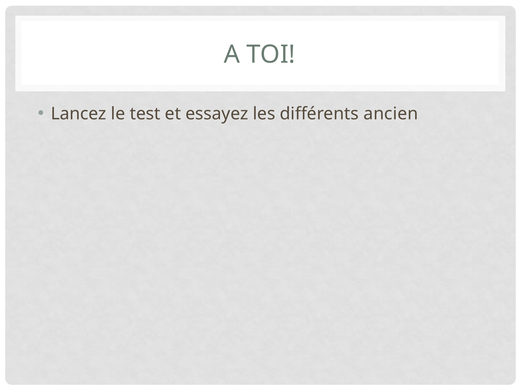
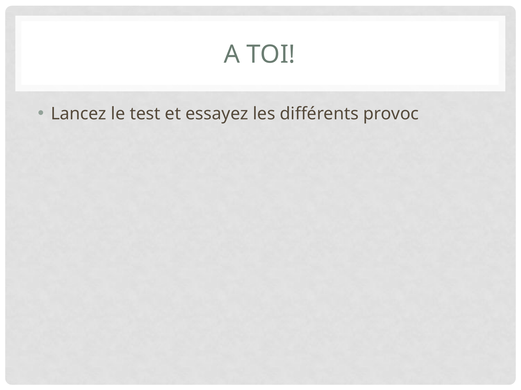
ancien: ancien -> provoc (391, 114)
